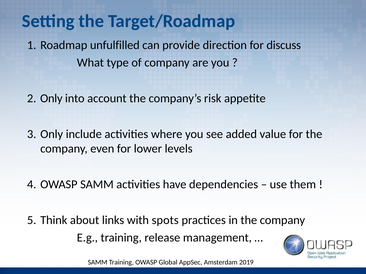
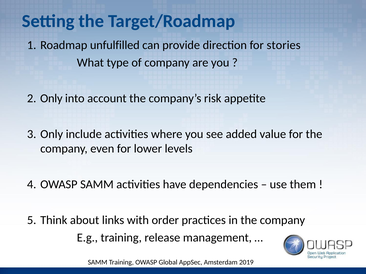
discuss: discuss -> stories (284, 45)
spots: spots -> order (165, 220)
